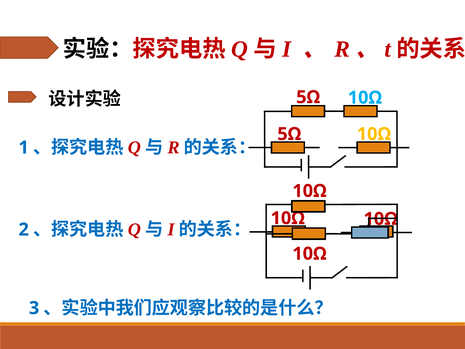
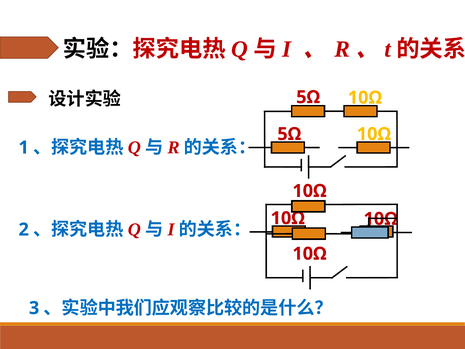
10Ω colour: light blue -> yellow (365, 98)
